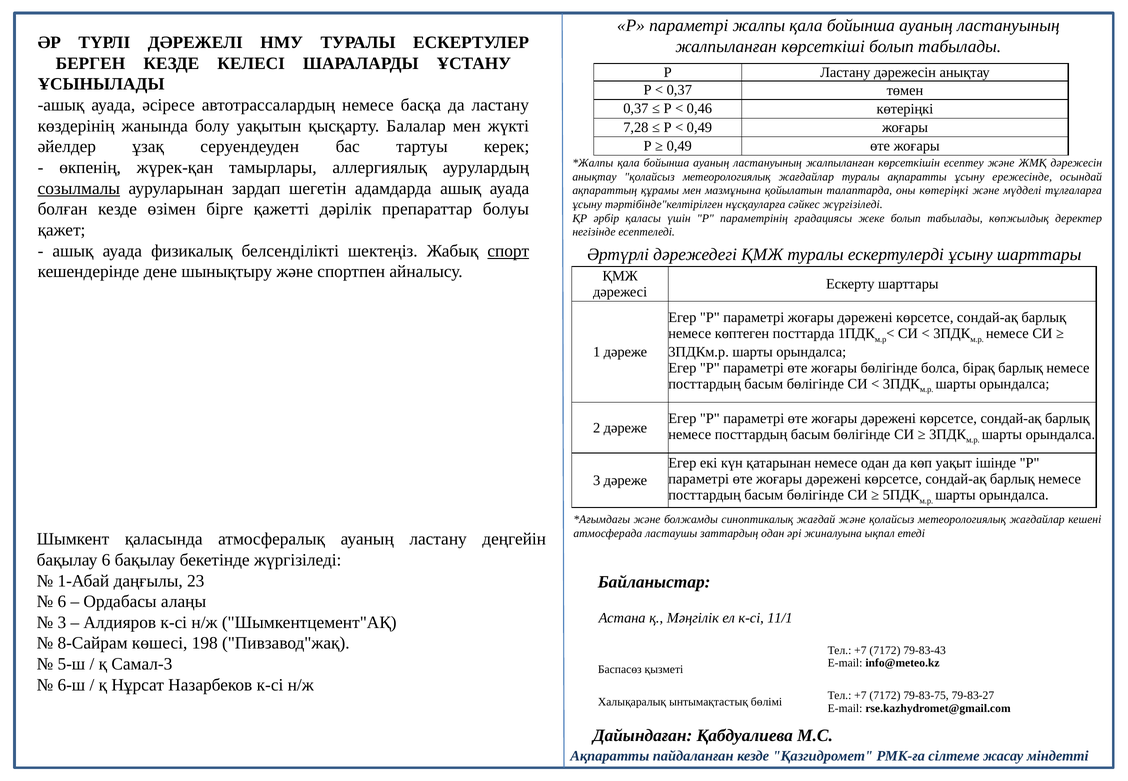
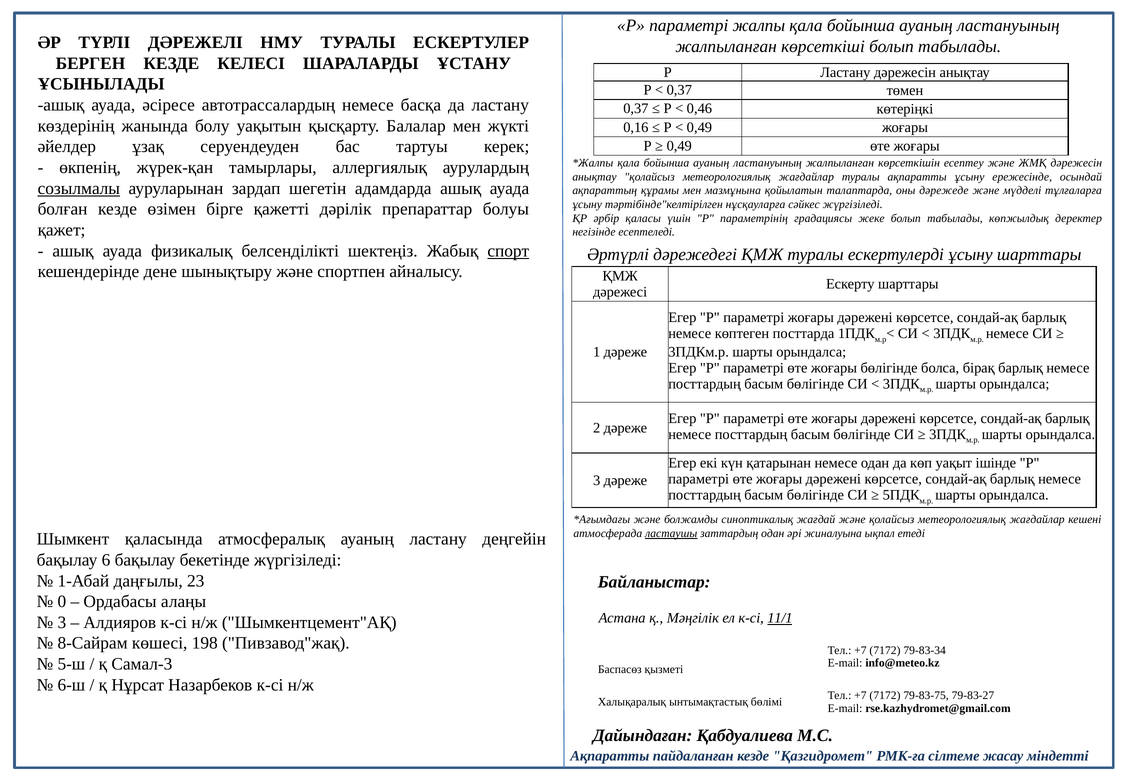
7,28: 7,28 -> 0,16 (636, 127)
оны көтеріңкі: көтеріңкі -> дәрежеде (944, 191)
ластаушы underline: none -> present (671, 533)
6: 6 -> 0 (62, 602)
11/1 underline: none -> present (780, 618)
79-83-43: 79-83-43 -> 79-83-34 (925, 650)
